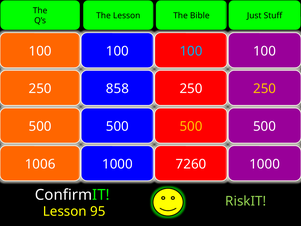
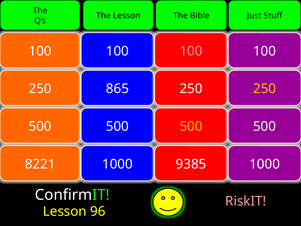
100 colour: light blue -> pink (191, 51)
858: 858 -> 865 (117, 89)
1006: 1006 -> 8221 (40, 164)
7260: 7260 -> 9385 (191, 164)
RiskIT colour: light green -> pink (246, 201)
95: 95 -> 96 (98, 211)
